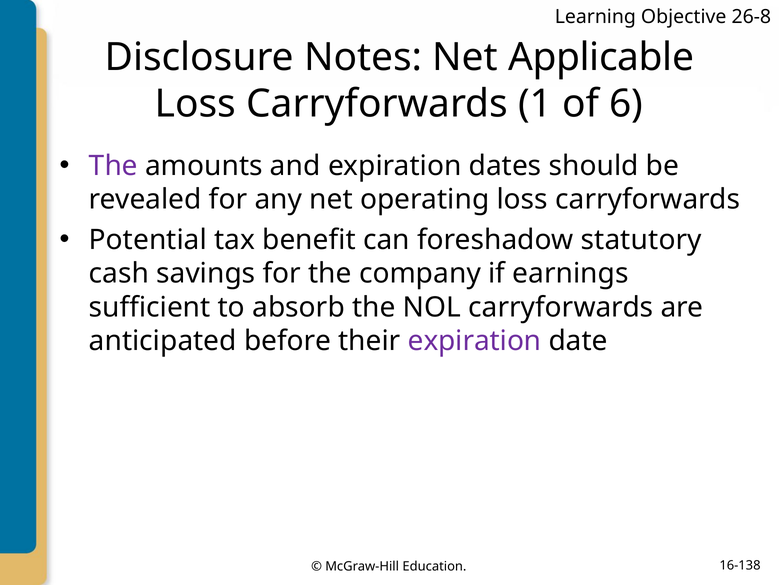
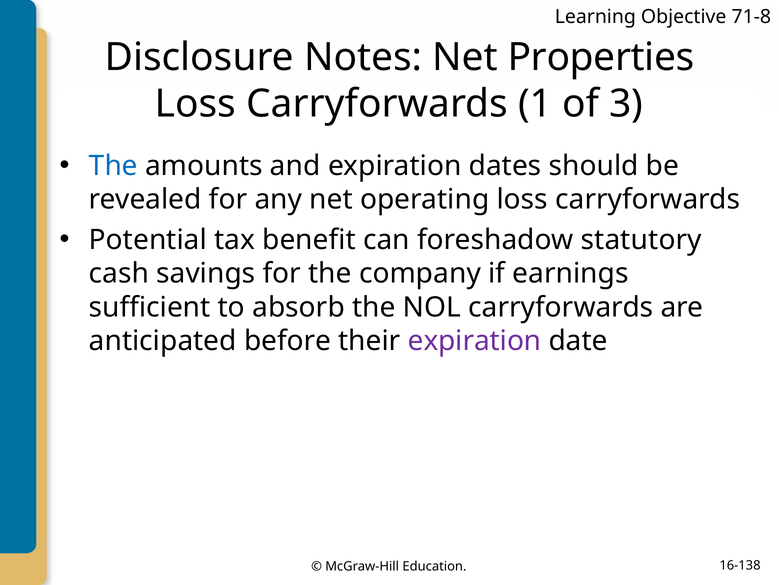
26-8: 26-8 -> 71-8 (751, 17)
Applicable: Applicable -> Properties (601, 57)
6: 6 -> 3 (626, 104)
The colour: purple -> blue (113, 166)
